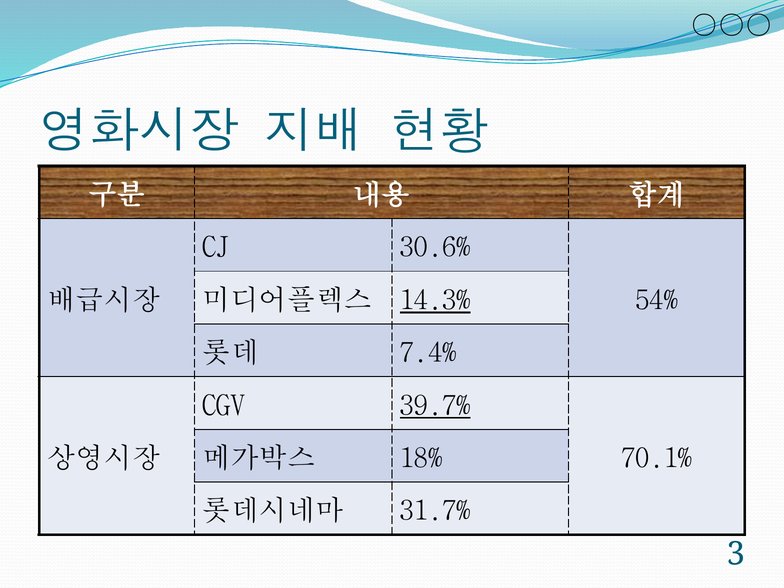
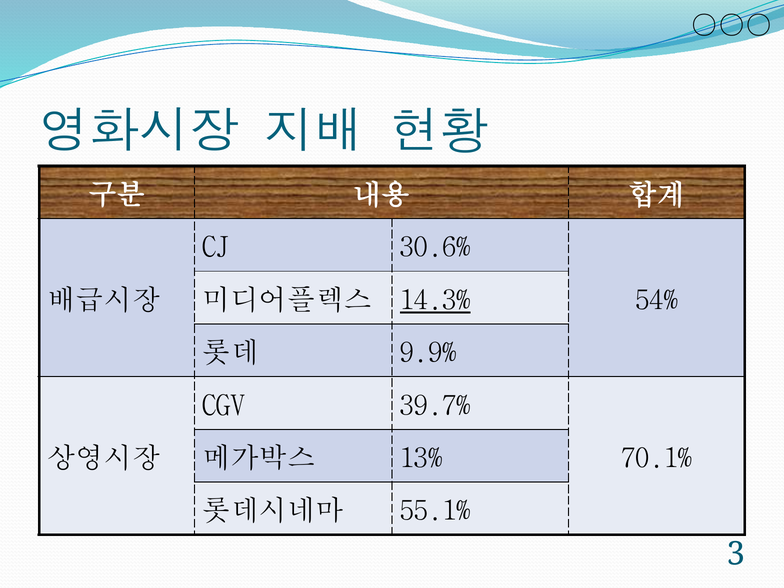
7.4%: 7.4% -> 9.9% (428, 353)
39.7% underline: present -> none (435, 406)
18%: 18% -> 13% (421, 458)
31.7%: 31.7% -> 55.1% (435, 511)
